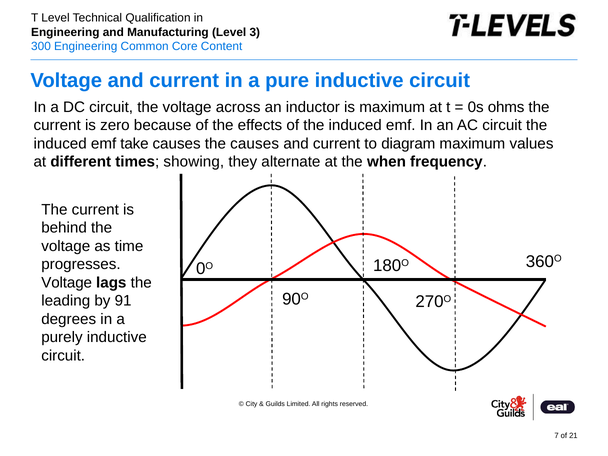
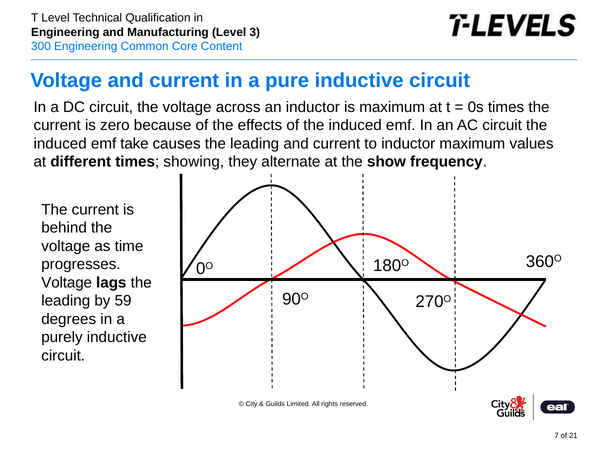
0s ohms: ohms -> times (506, 107)
causes the causes: causes -> leading (255, 144)
to diagram: diagram -> inductor (408, 144)
when: when -> show (386, 162)
91: 91 -> 59 (123, 301)
